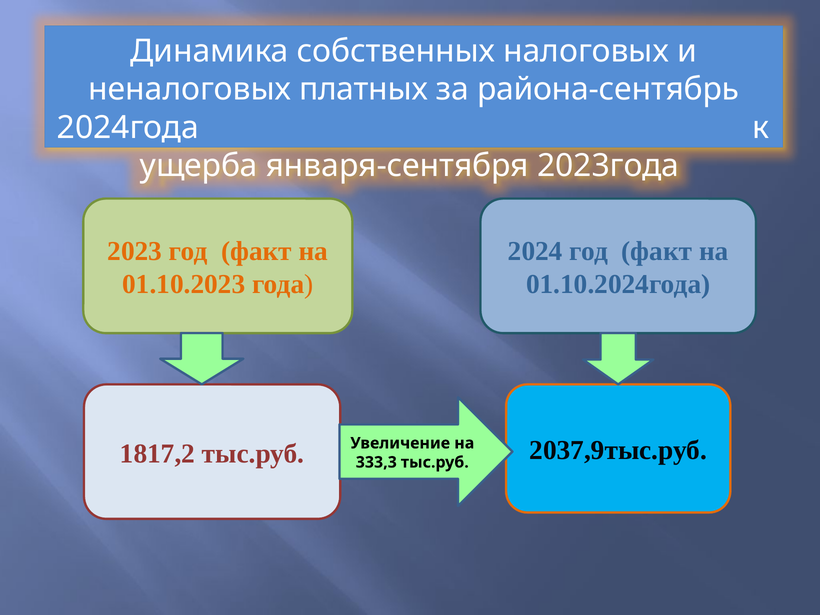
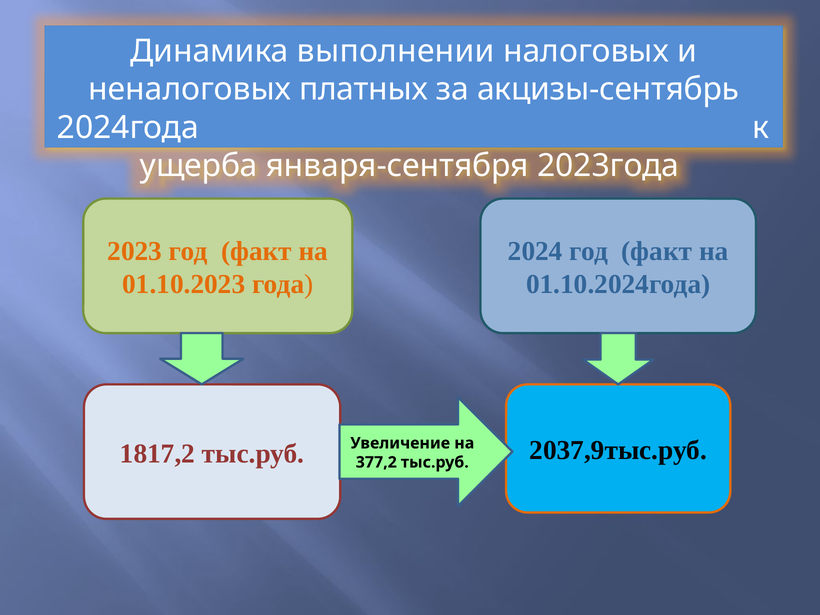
собственных: собственных -> выполнении (396, 51)
района-сентябрь: района-сентябрь -> акцизы-сентябрь (608, 89)
333,3: 333,3 -> 377,2 (376, 462)
